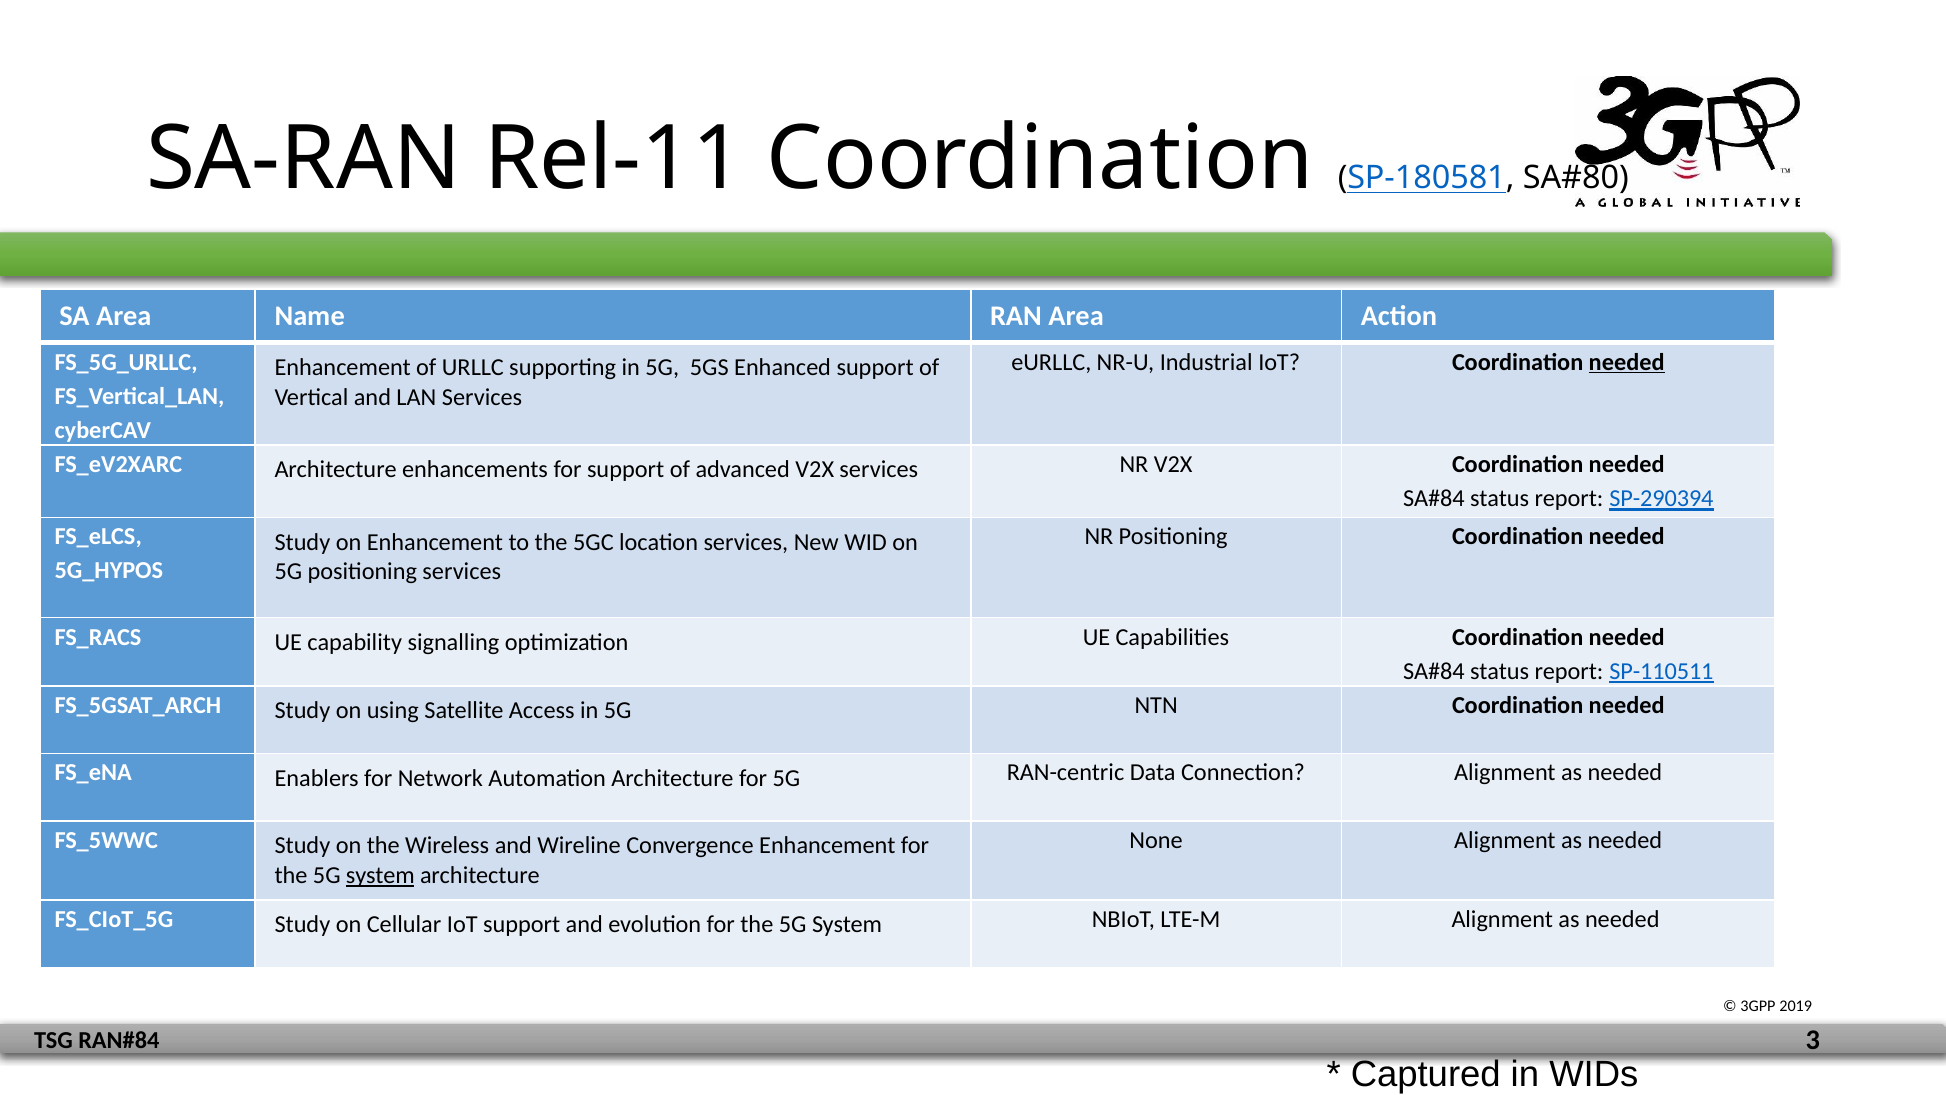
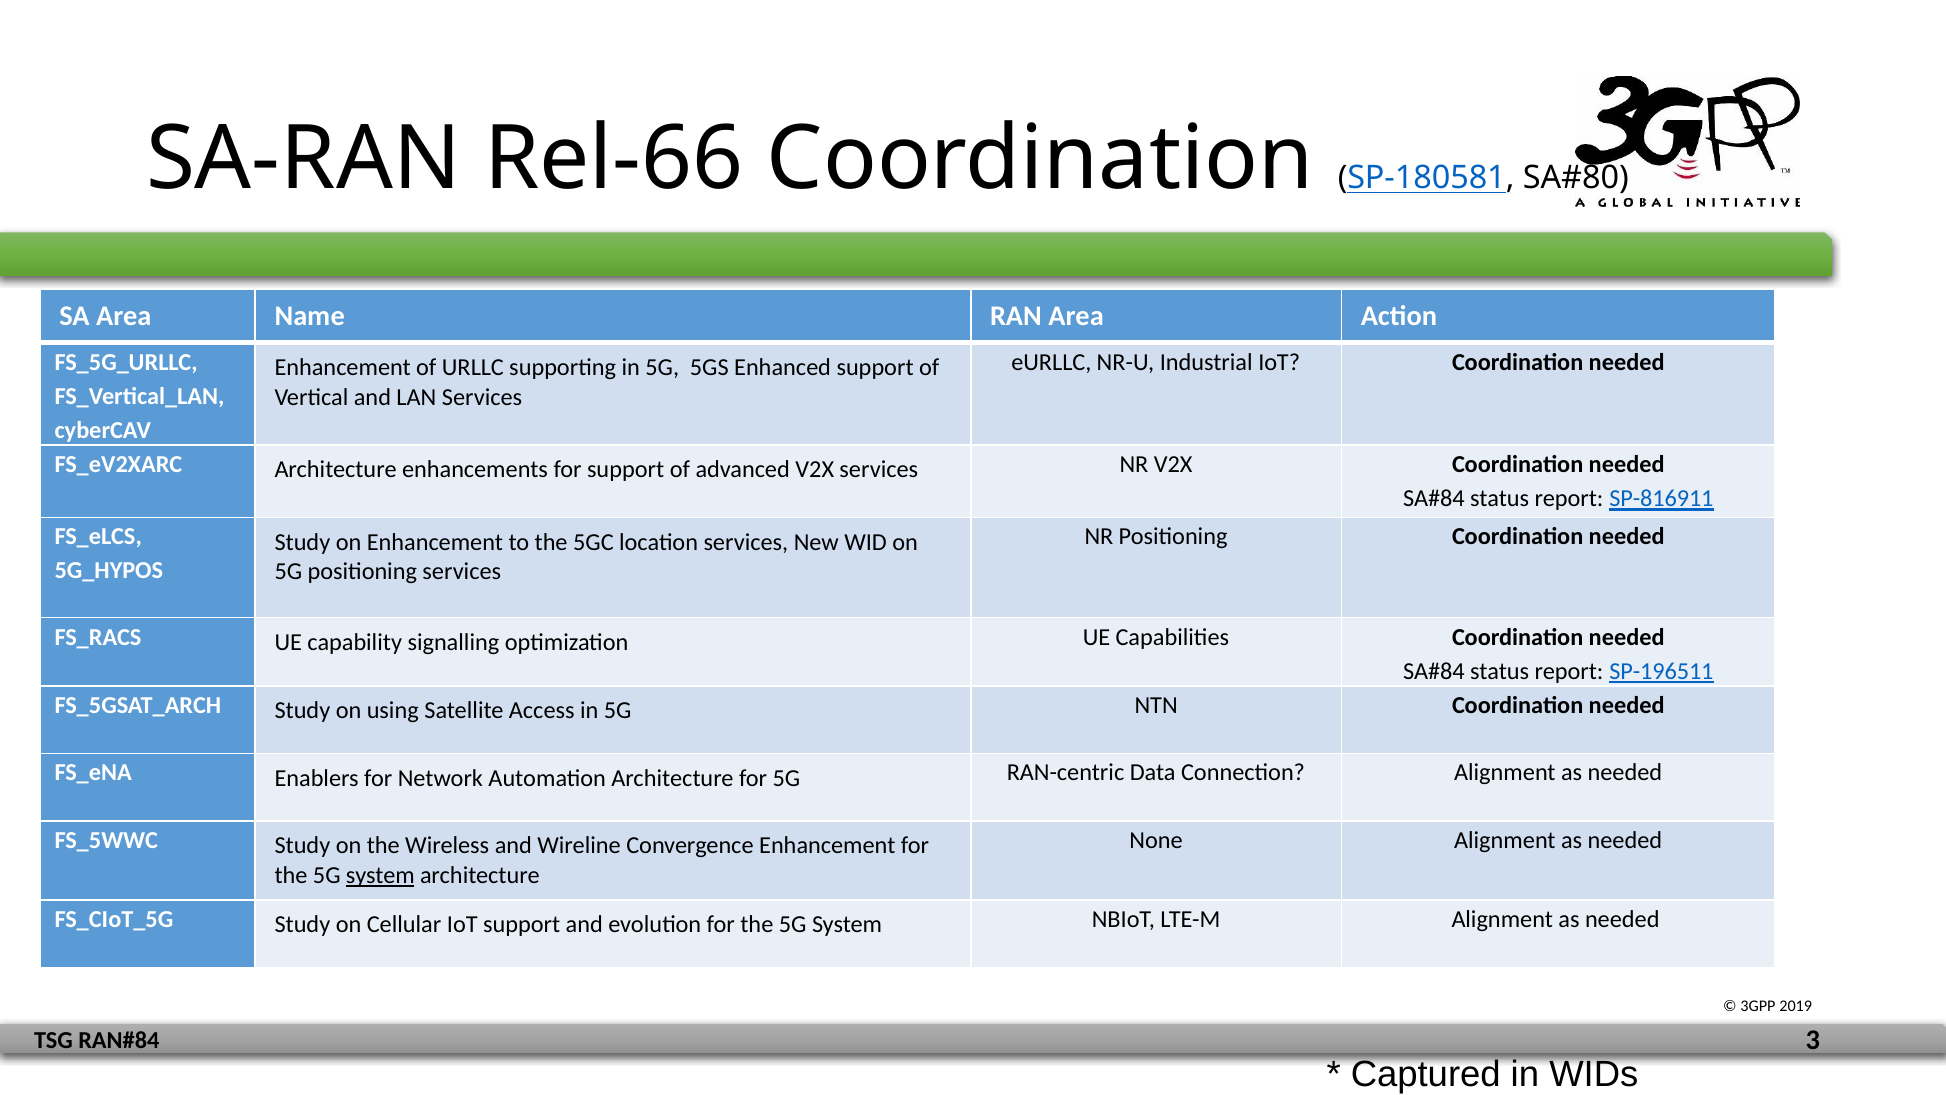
Rel-11: Rel-11 -> Rel-66 (614, 159)
needed underline: present -> none (1627, 362)
SP-290394: SP-290394 -> SP-816911 (1661, 498)
SP-110511: SP-110511 -> SP-196511 (1661, 671)
